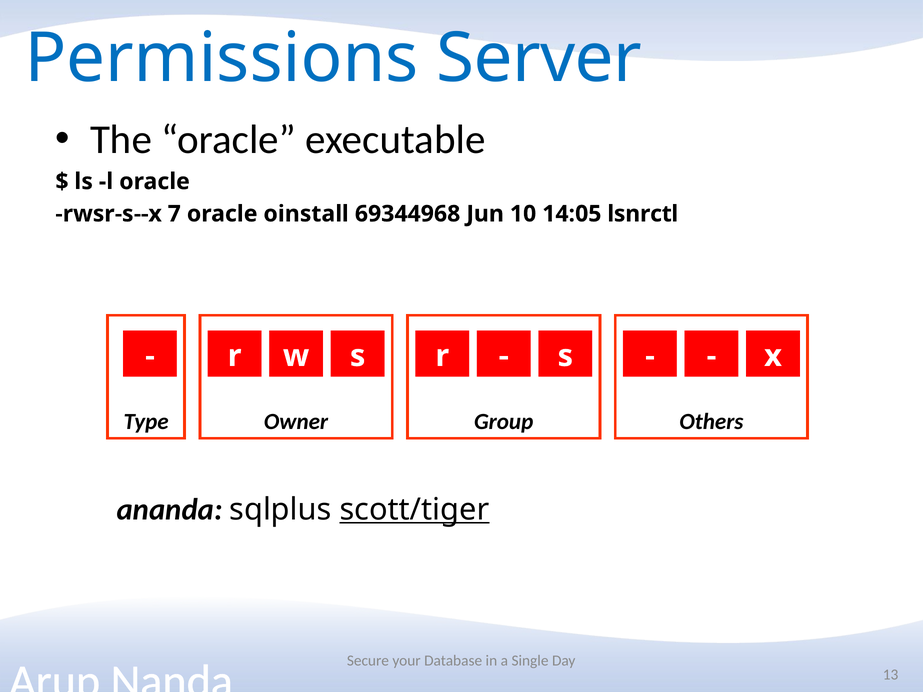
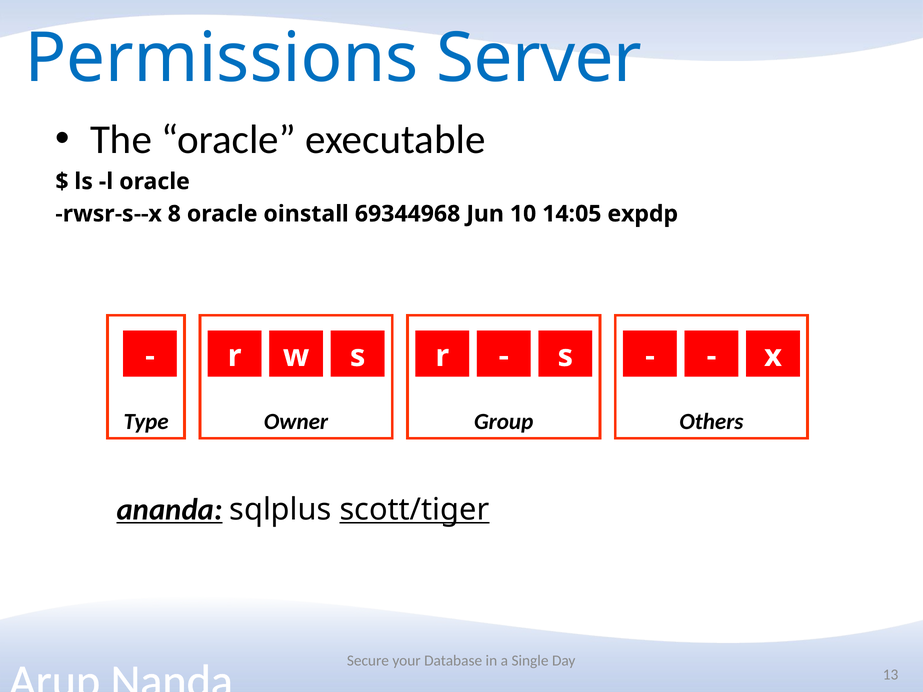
7: 7 -> 8 (174, 214)
lsnrctl: lsnrctl -> expdp (643, 214)
ananda underline: none -> present (170, 510)
